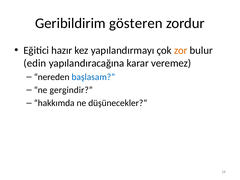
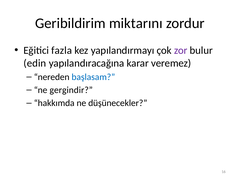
gösteren: gösteren -> miktarını (136, 23)
hazır: hazır -> fazla (62, 50)
zor colour: orange -> purple (181, 50)
